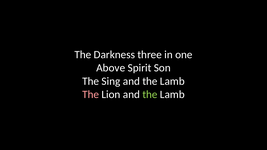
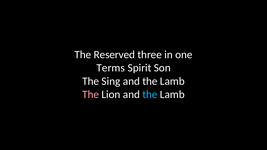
Darkness: Darkness -> Reserved (114, 55)
Above: Above -> Terms (111, 68)
the colour: light green -> light blue (150, 95)
